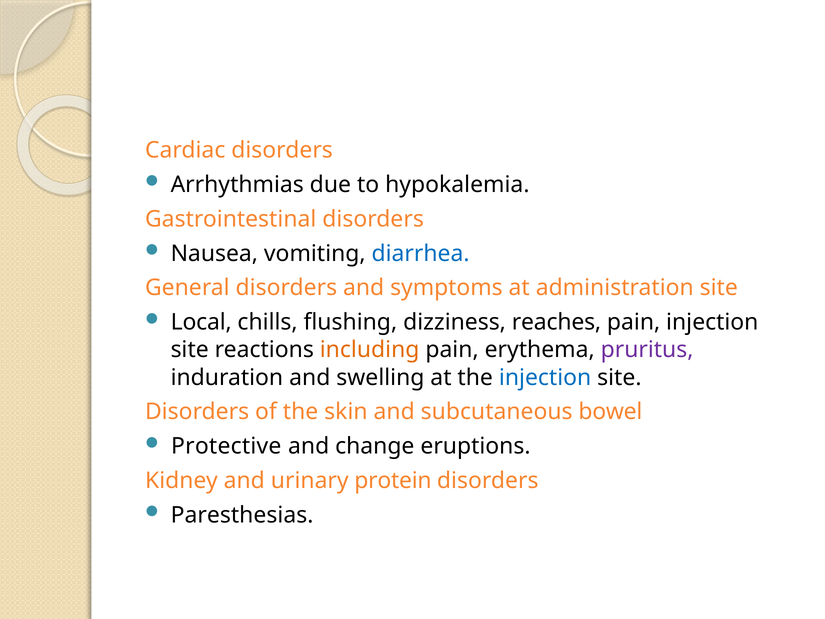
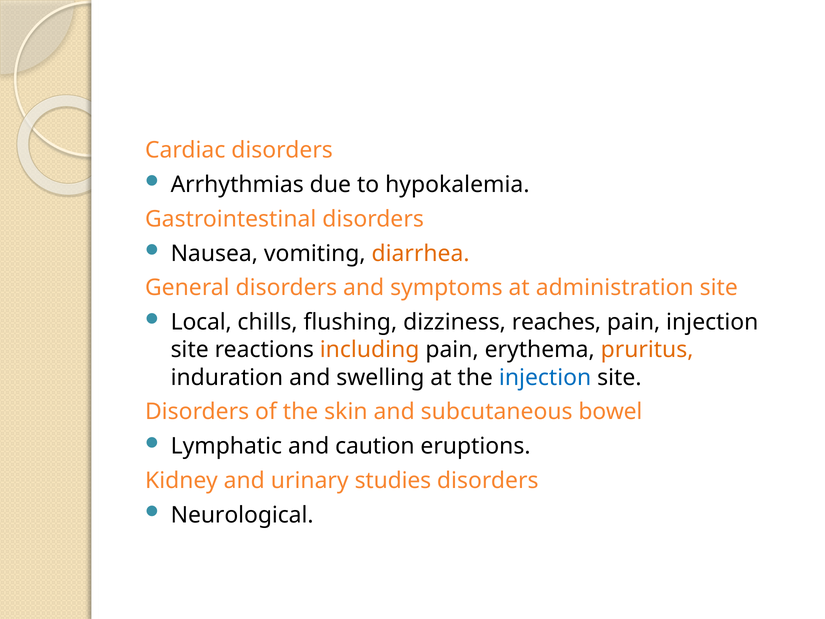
diarrhea colour: blue -> orange (421, 253)
pruritus colour: purple -> orange (647, 350)
Protective: Protective -> Lymphatic (226, 446)
change: change -> caution (375, 446)
protein: protein -> studies (393, 481)
Paresthesias: Paresthesias -> Neurological (242, 515)
